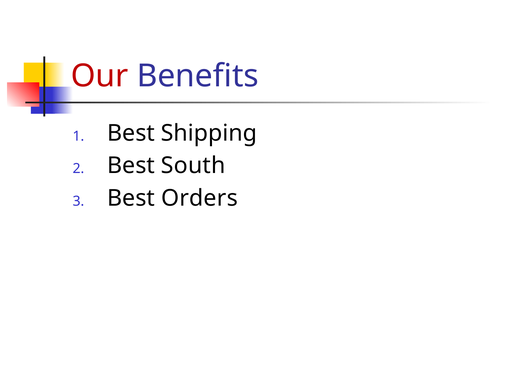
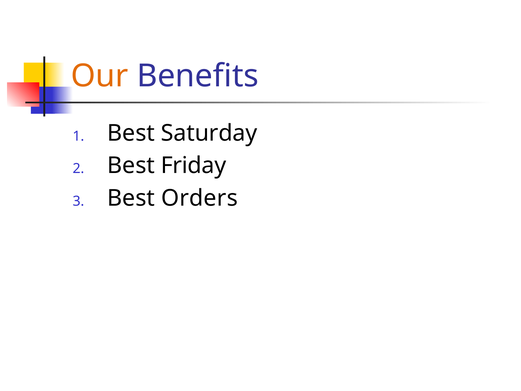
Our colour: red -> orange (100, 76)
Shipping: Shipping -> Saturday (209, 133)
South: South -> Friday (193, 166)
